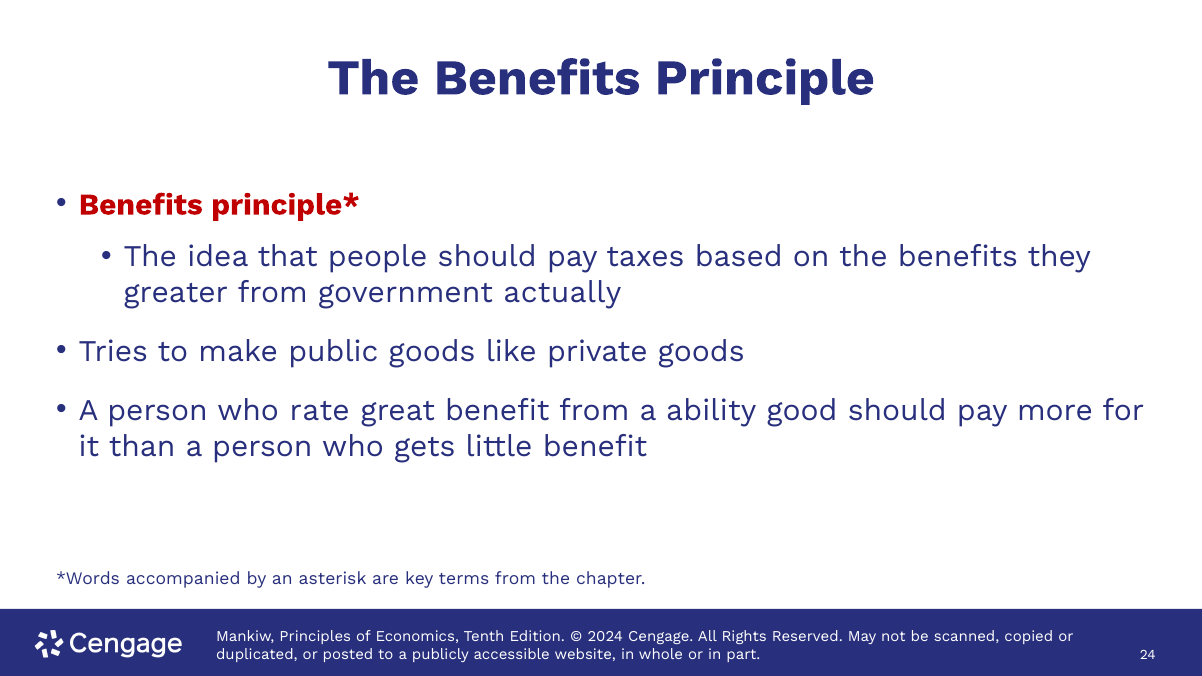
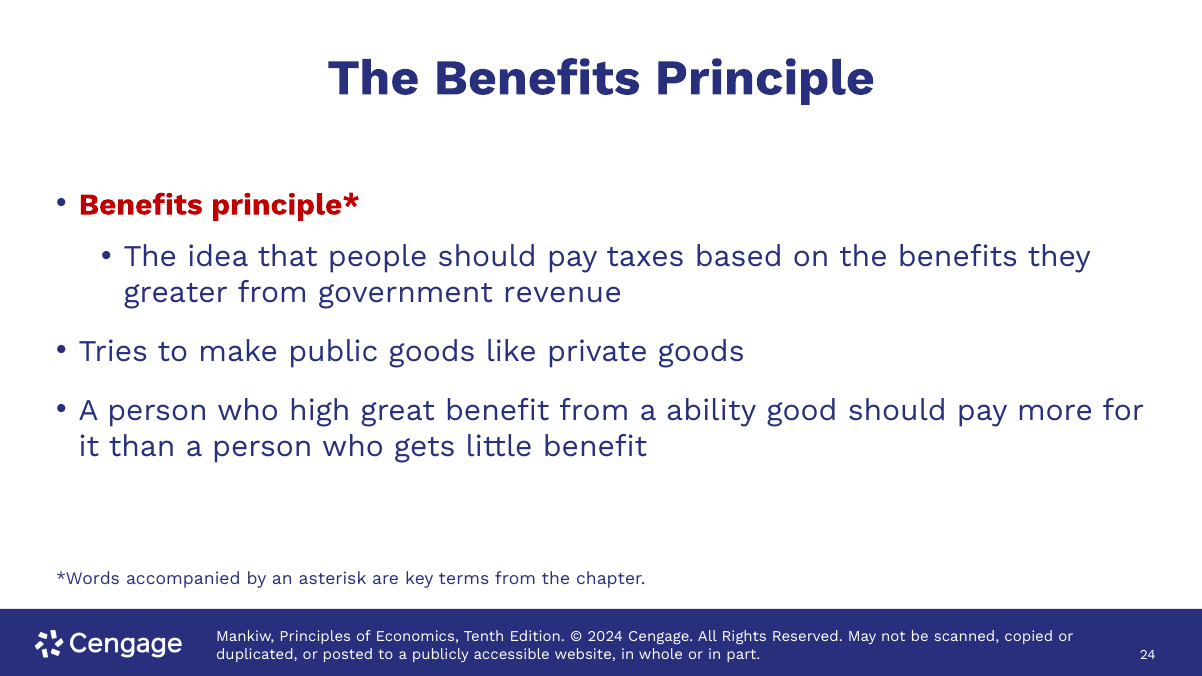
actually: actually -> revenue (562, 293)
rate: rate -> high (320, 410)
